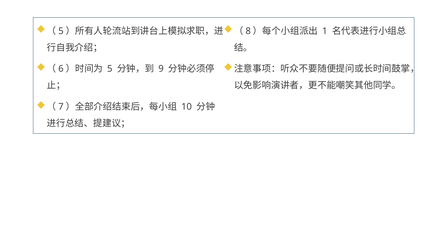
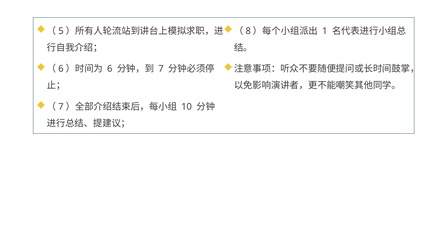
5: 5 -> 6 (110, 69)
9: 9 -> 7 (161, 69)
